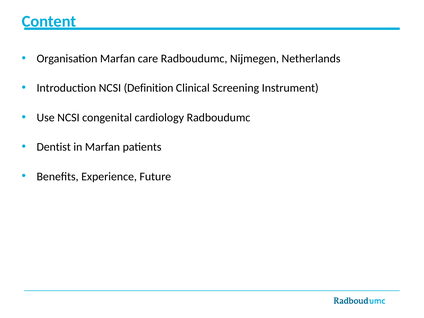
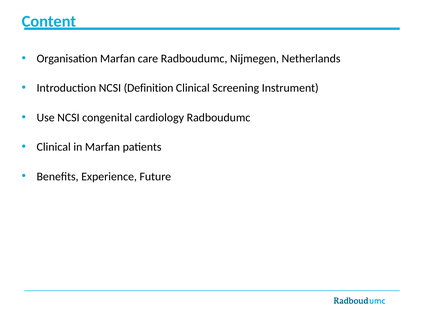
Dentist: Dentist -> Clinical (54, 147)
